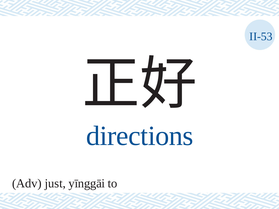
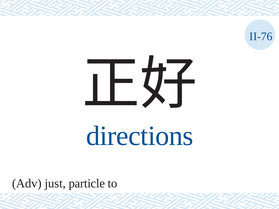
II-53: II-53 -> II-76 (261, 37)
yīnggāi: yīnggāi -> particle (87, 184)
